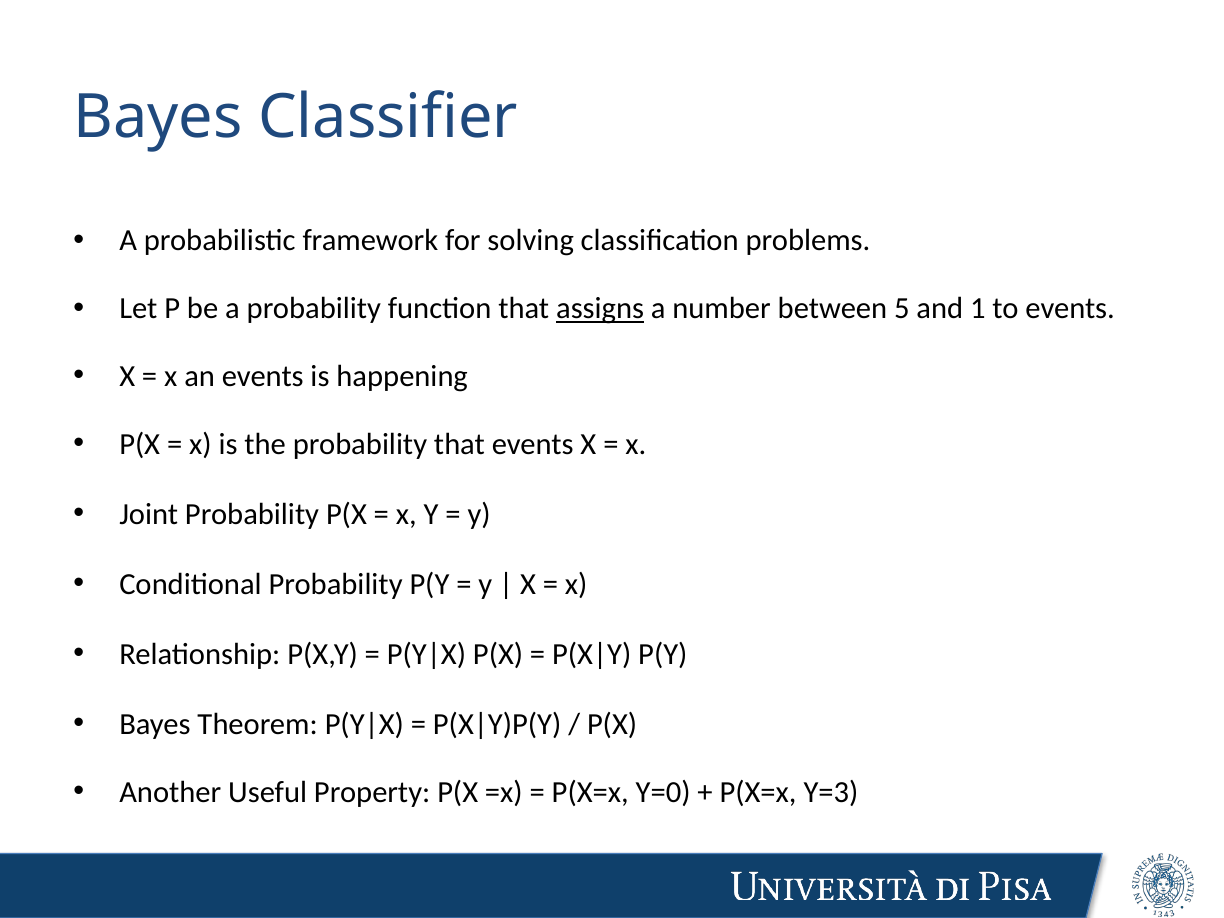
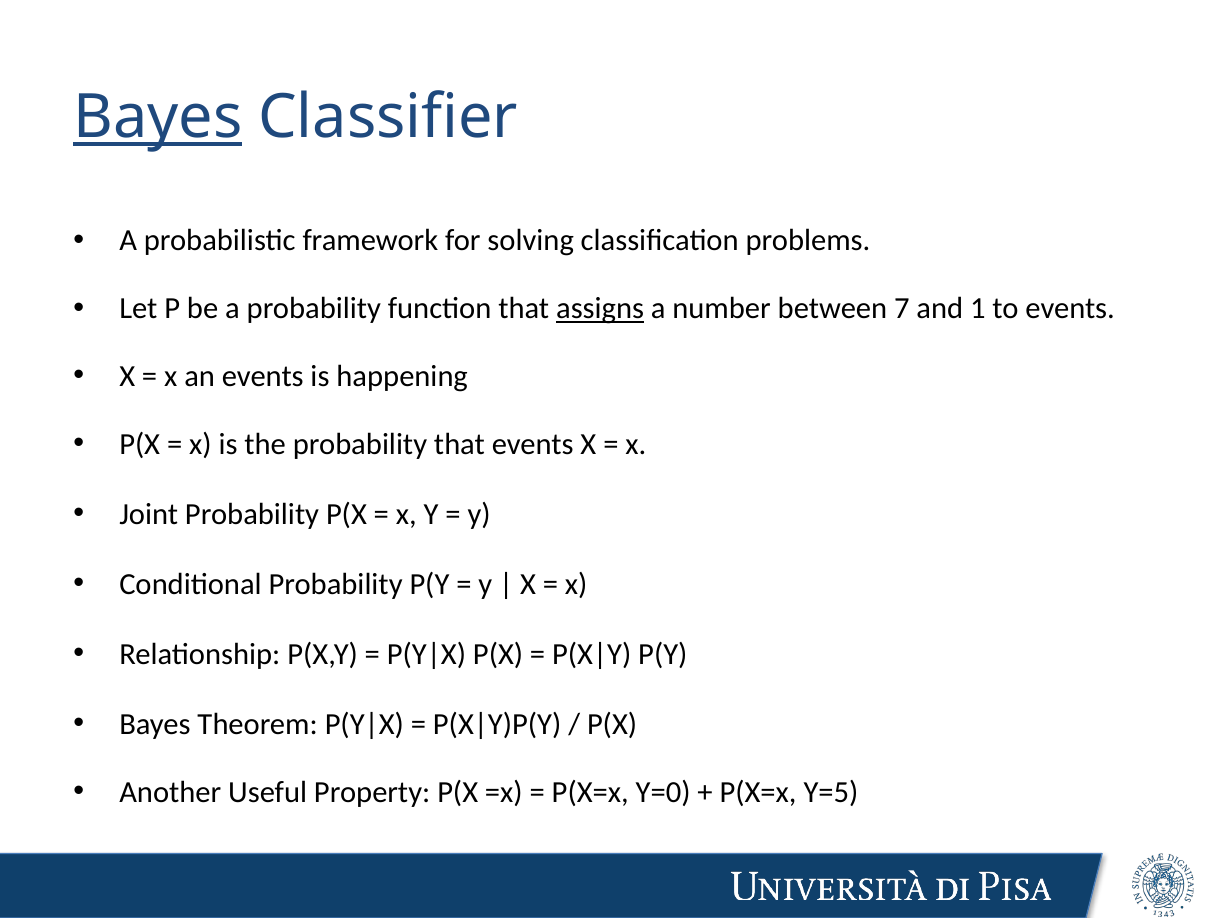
Bayes underline: none -> present (158, 118)
5: 5 -> 7 (902, 309)
Y=3: Y=3 -> Y=5 (831, 792)
